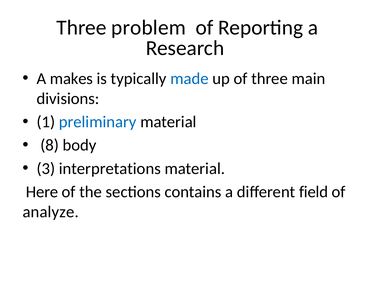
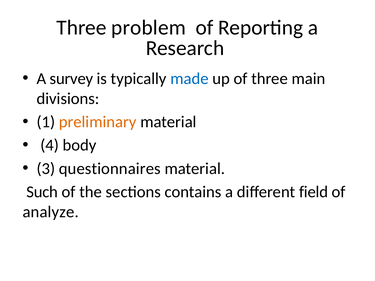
makes: makes -> survey (71, 79)
preliminary colour: blue -> orange (98, 122)
8: 8 -> 4 (50, 145)
interpretations: interpretations -> questionnaires (110, 169)
Here: Here -> Such (42, 192)
